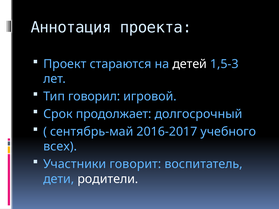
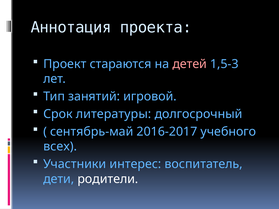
детей colour: white -> pink (190, 64)
говорил: говорил -> занятий (94, 97)
продолжает: продолжает -> литературы (114, 114)
говорит: говорит -> интерес (135, 164)
